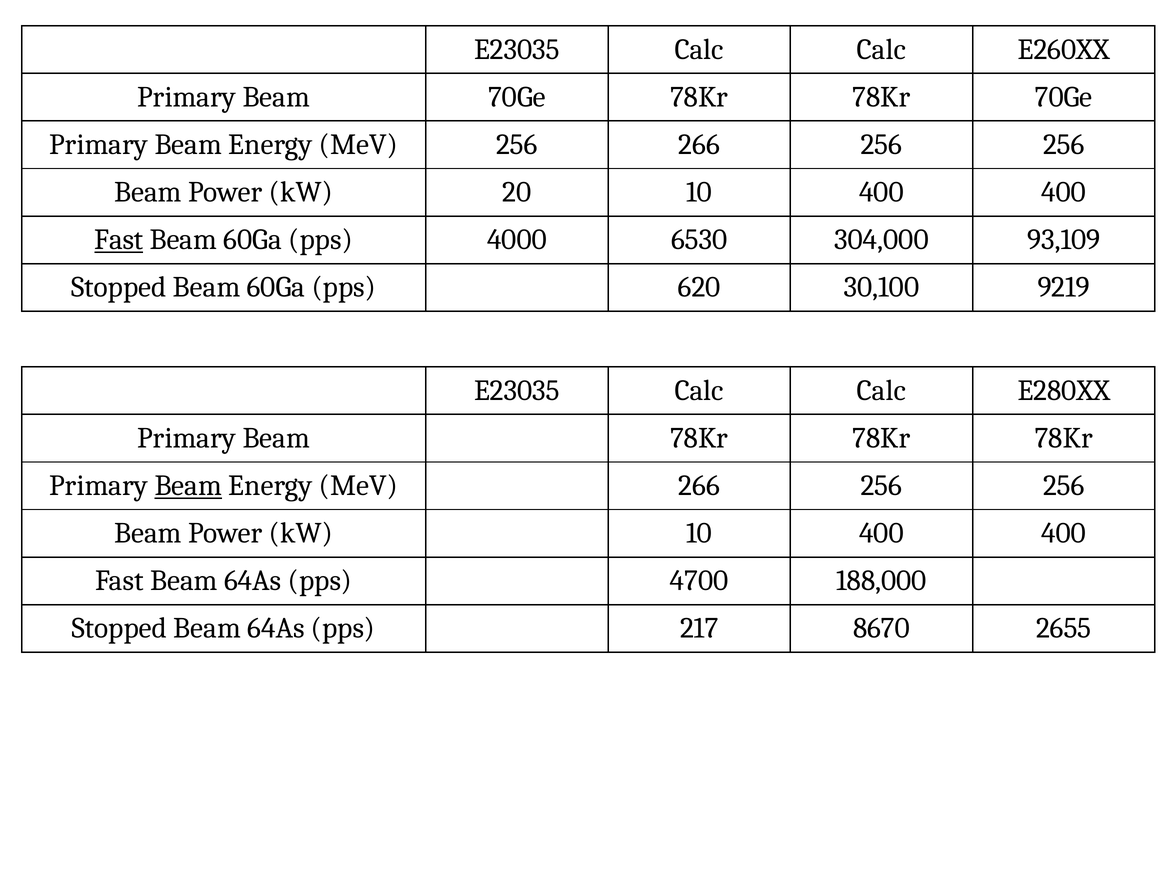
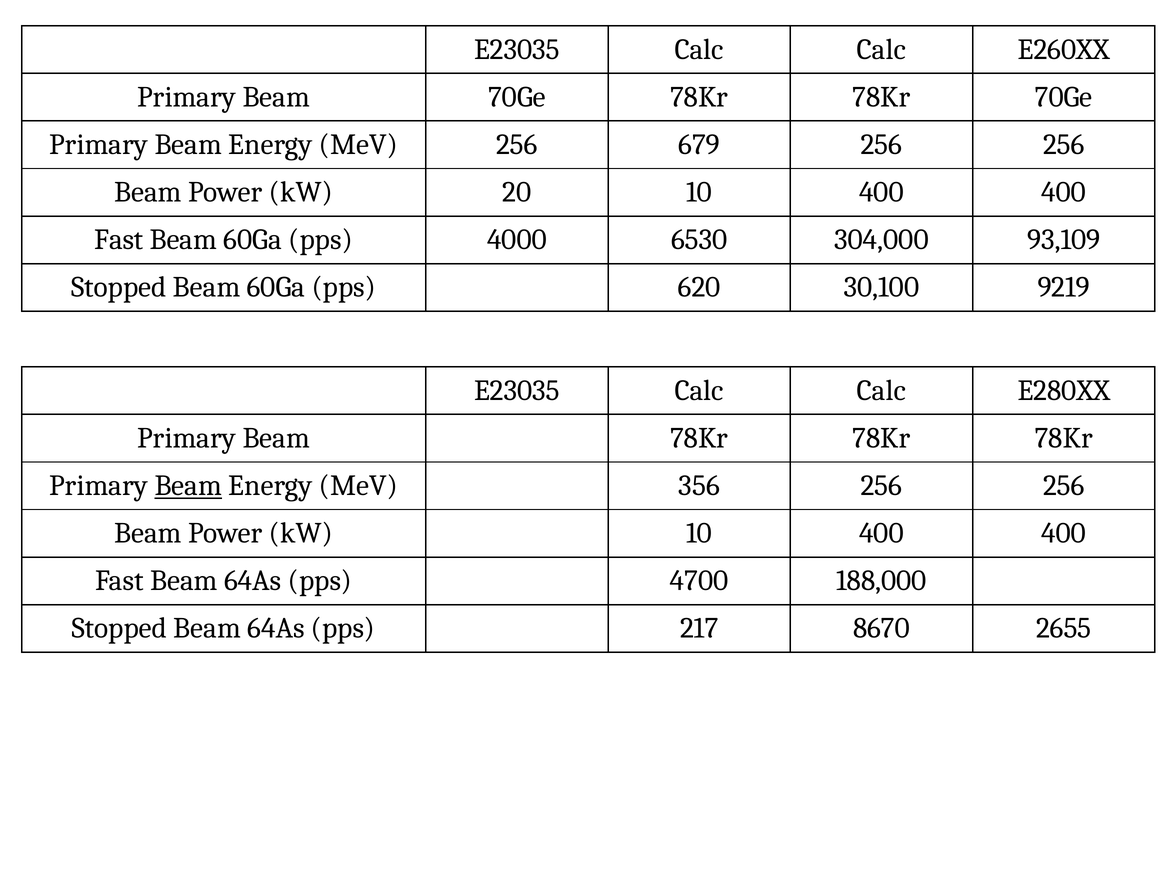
256 266: 266 -> 679 (699, 144)
Fast underline: present -> none (119, 240)
MeV 266: 266 -> 356 (699, 485)
